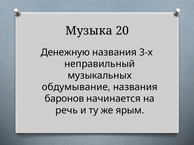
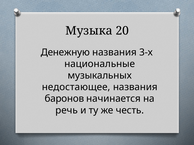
неправильный: неправильный -> национальные (100, 64)
обдумывание: обдумывание -> недостающее (76, 87)
ярым: ярым -> честь (130, 111)
